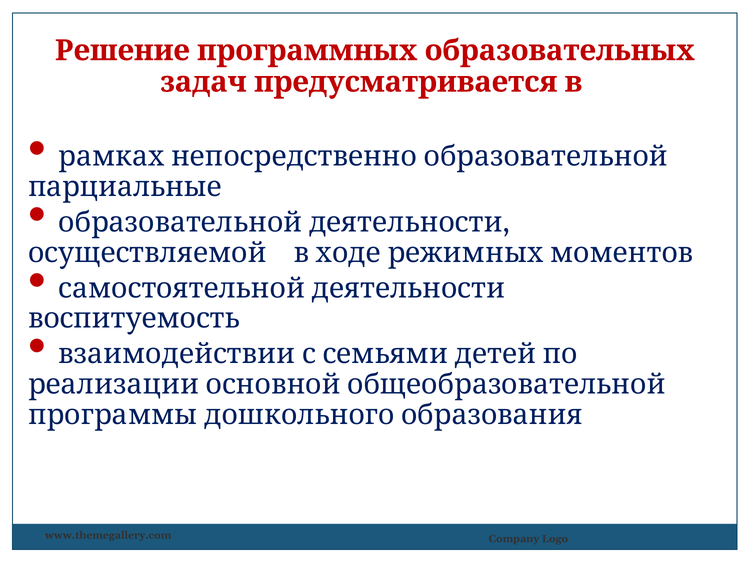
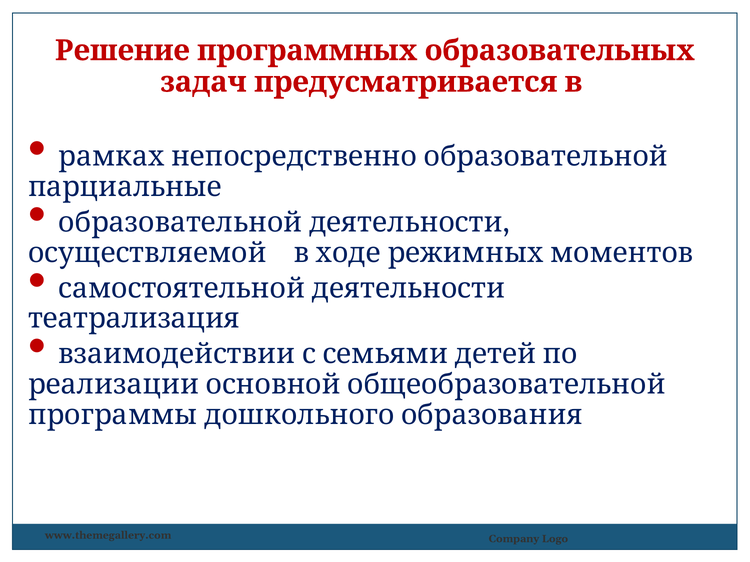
воспитуемость: воспитуемость -> театрализация (134, 319)
